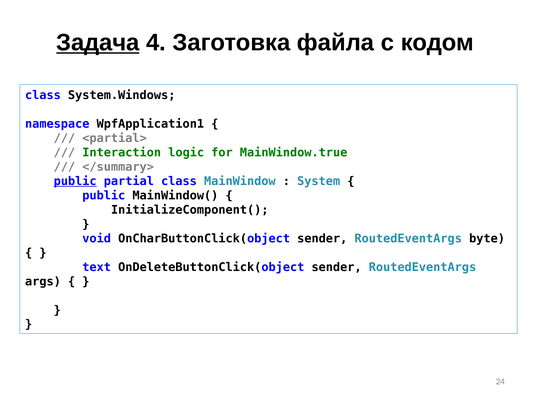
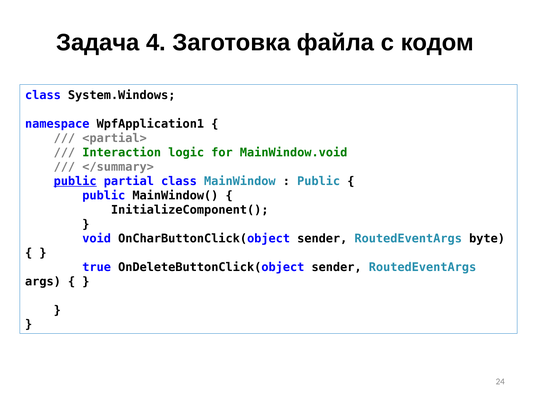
Задача underline: present -> none (98, 43)
MainWindow.true: MainWindow.true -> MainWindow.void (294, 152)
System: System -> Public (319, 181)
text: text -> true (97, 267)
